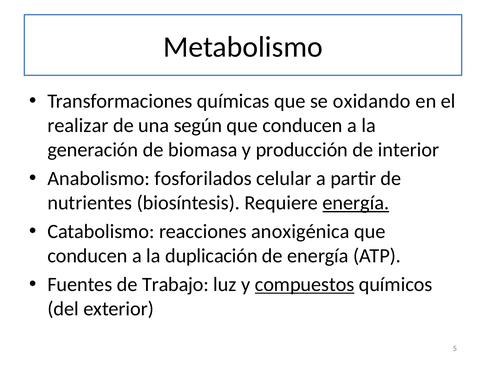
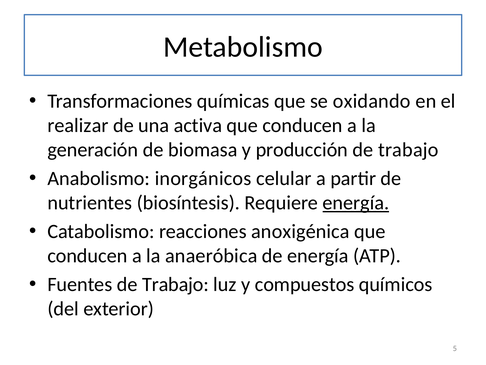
según: según -> activa (198, 125)
producción de interior: interior -> trabajo (408, 150)
fosforilados: fosforilados -> inorgánicos (203, 178)
duplicación: duplicación -> anaeróbica (211, 255)
compuestos underline: present -> none (305, 284)
